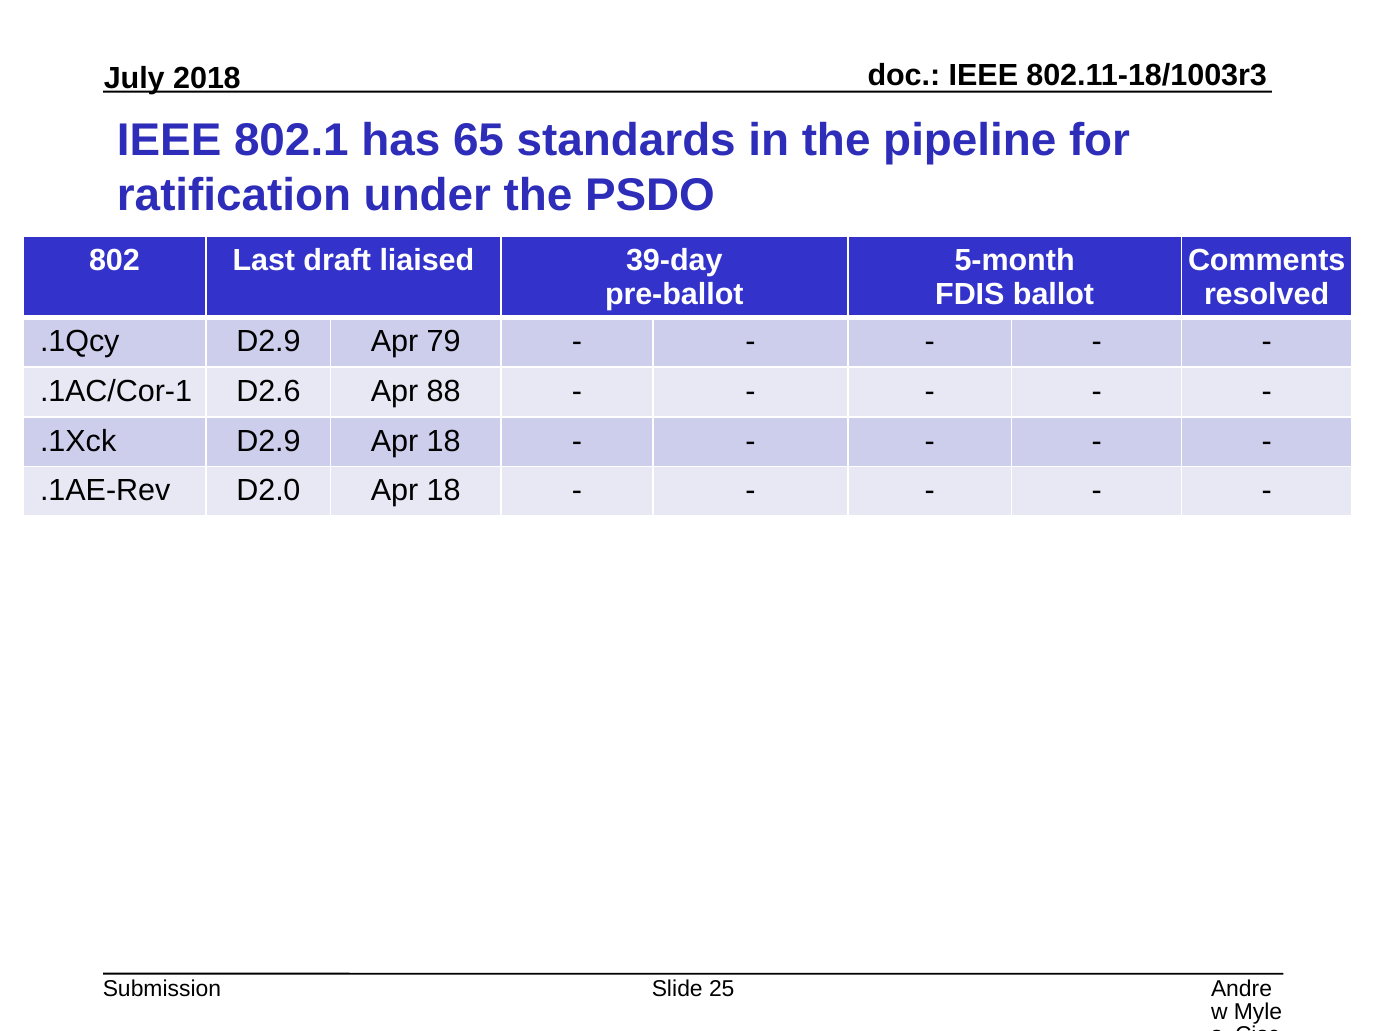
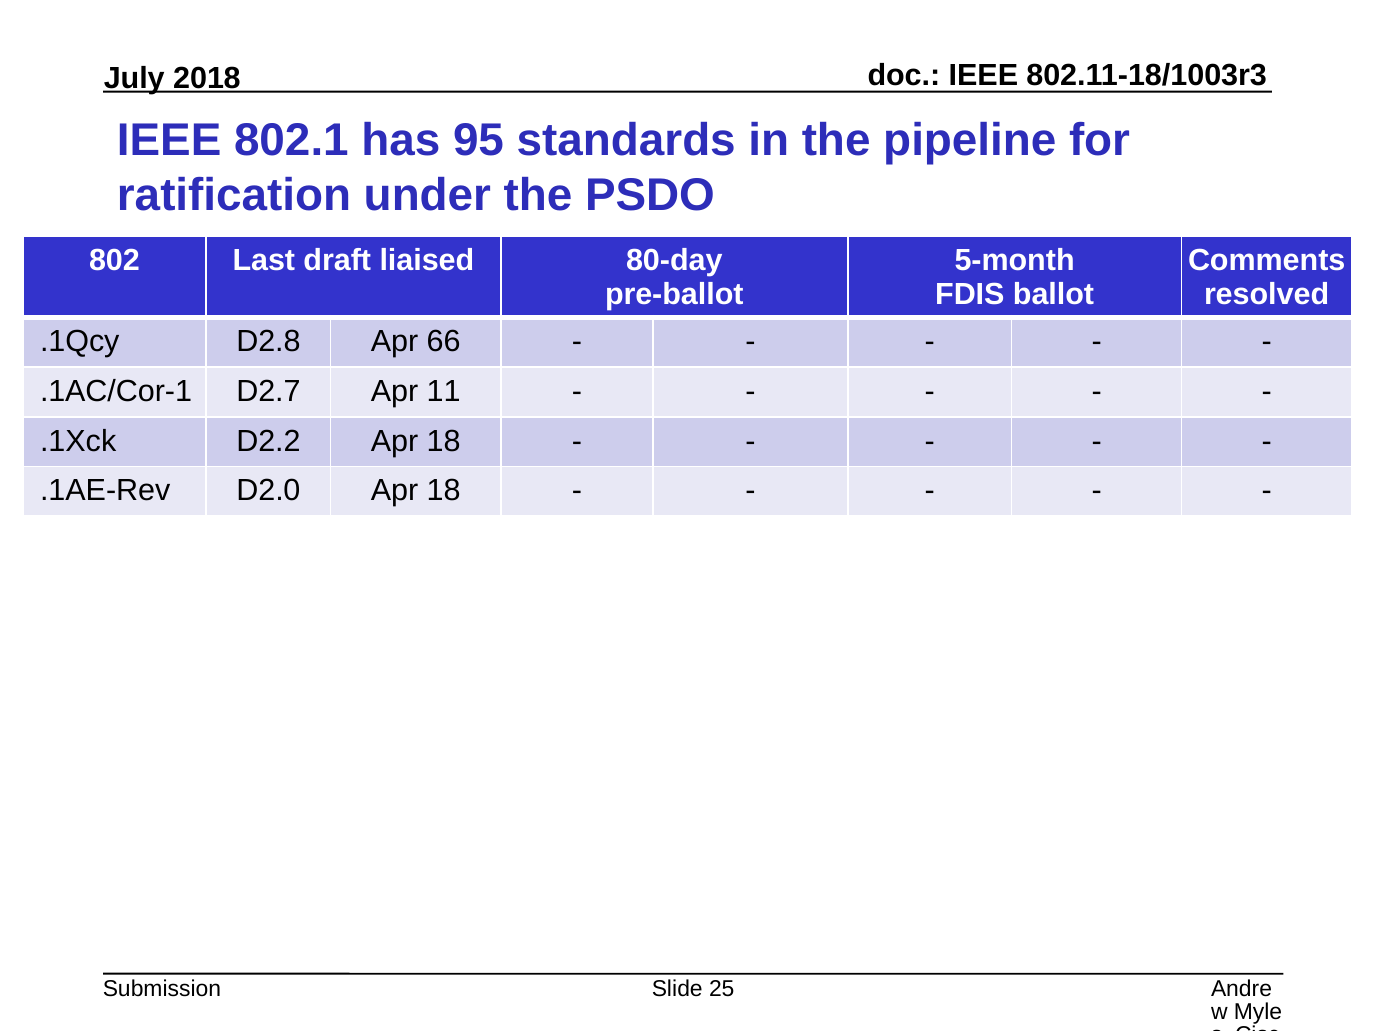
65: 65 -> 95 (479, 141)
39-day: 39-day -> 80-day (674, 260)
.1Qcy D2.9: D2.9 -> D2.8 (268, 342)
79: 79 -> 66 (444, 342)
D2.6: D2.6 -> D2.7 (268, 391)
88: 88 -> 11 (444, 391)
.1Xck D2.9: D2.9 -> D2.2 (268, 441)
